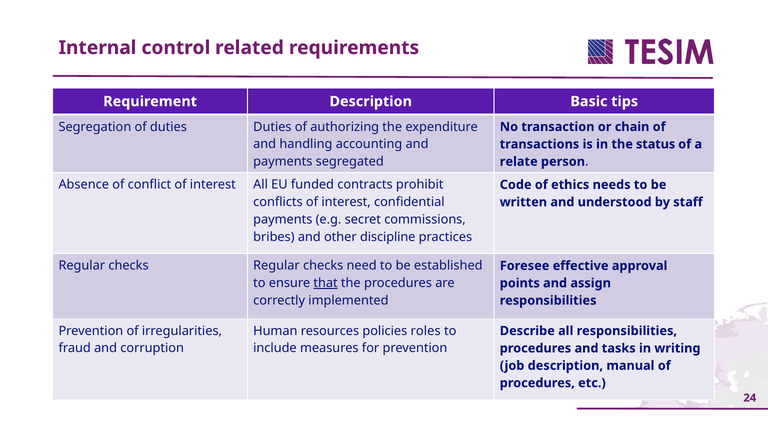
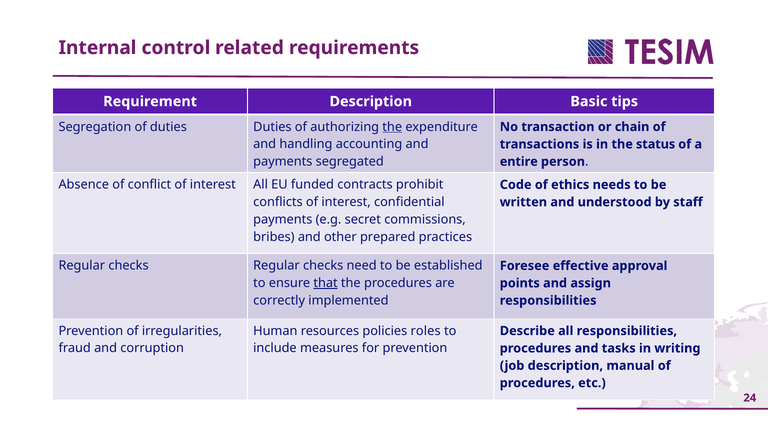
the underline: none -> present (392, 127)
relate: relate -> entire (519, 162)
discipline: discipline -> prepared (388, 237)
